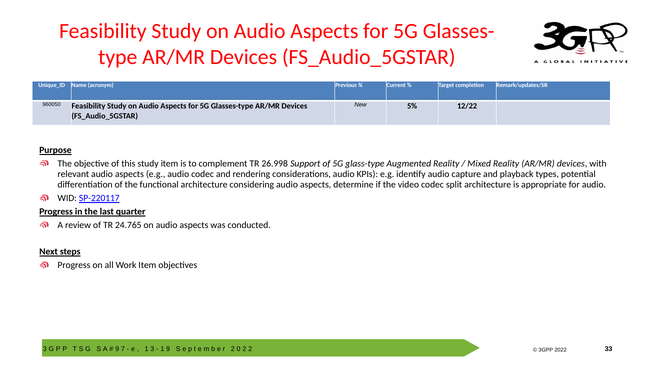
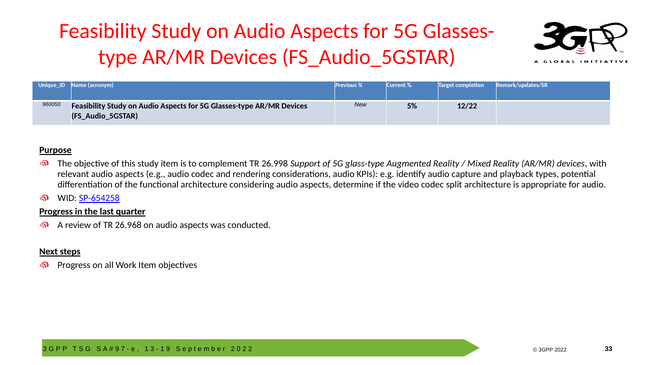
SP-220117: SP-220117 -> SP-654258 (99, 198)
24.765: 24.765 -> 26.968 (128, 225)
